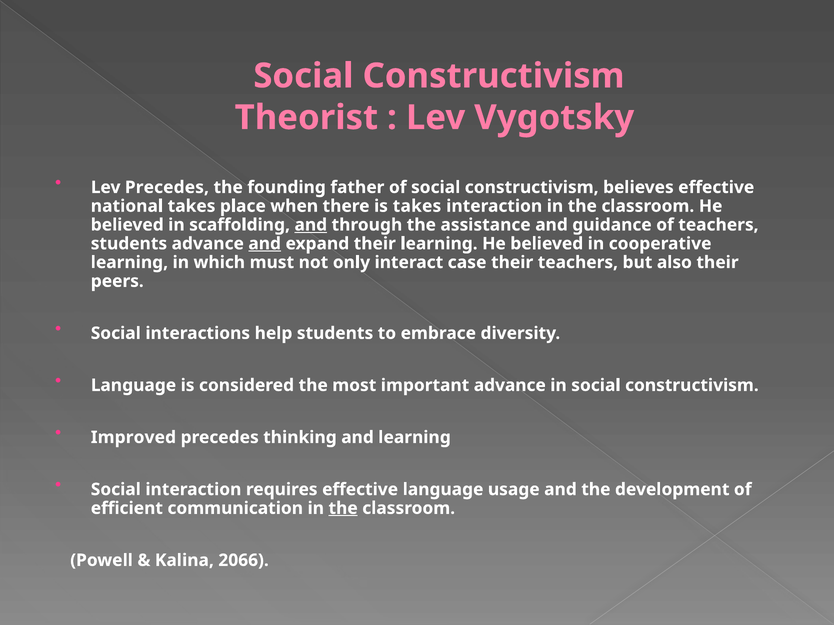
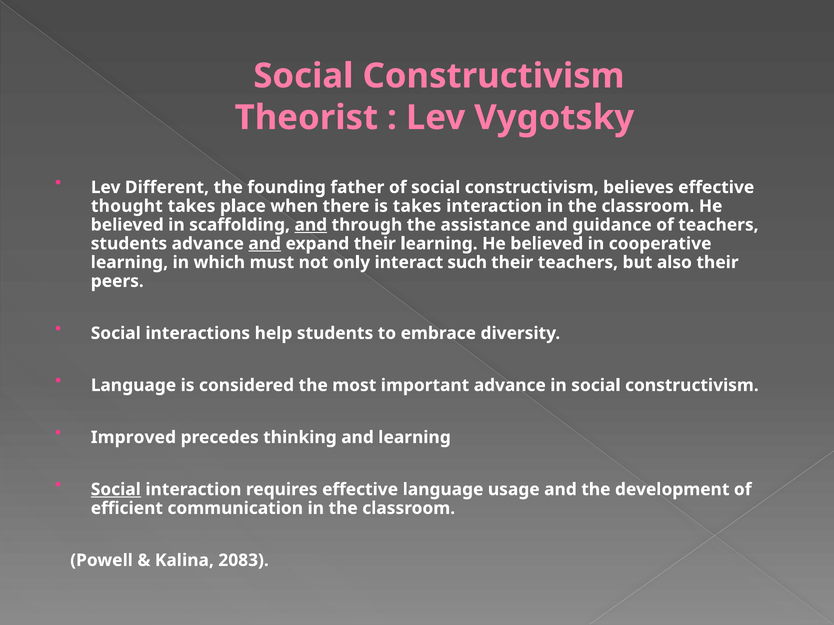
Lev Precedes: Precedes -> Different (167, 187)
national: national -> thought (127, 206)
case: case -> such (467, 263)
Social underline: none -> present (116, 490)
the underline: present -> none (343, 509)
2066: 2066 -> 2083 (244, 561)
